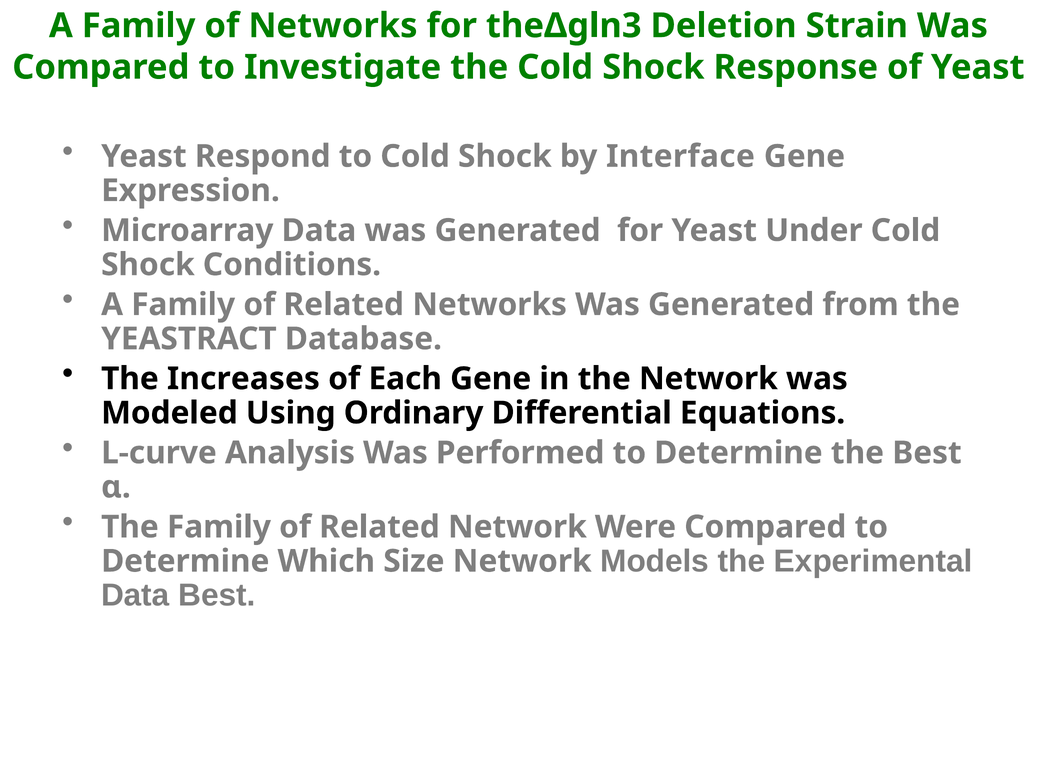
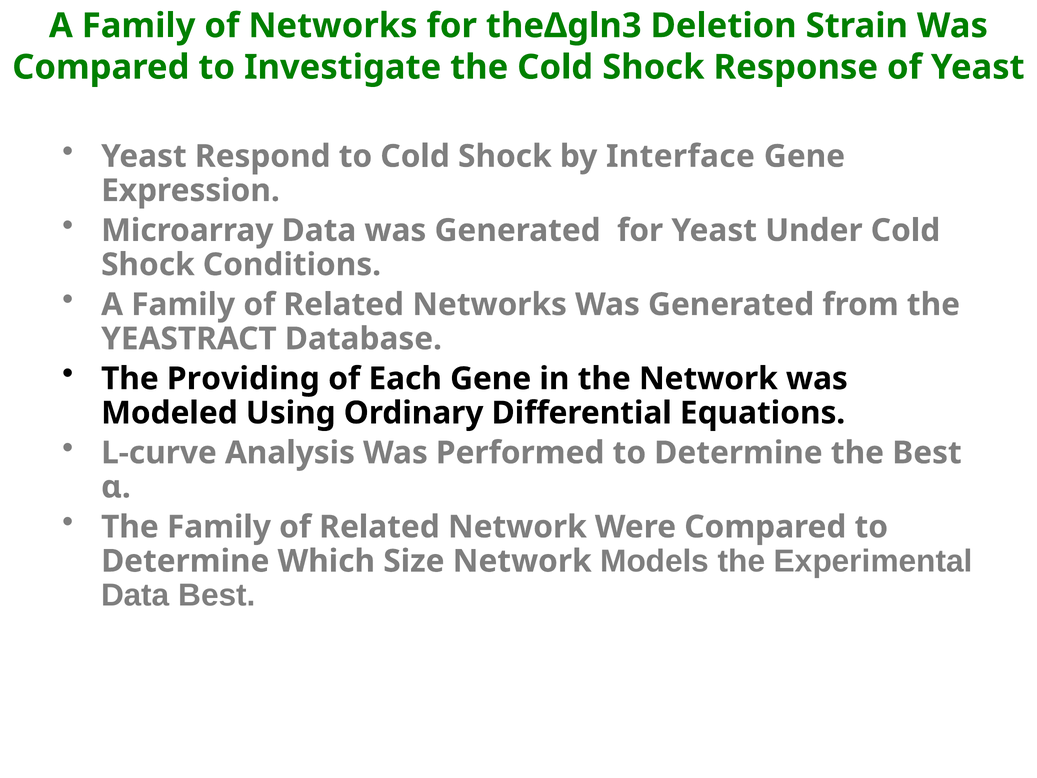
Increases: Increases -> Providing (243, 379)
